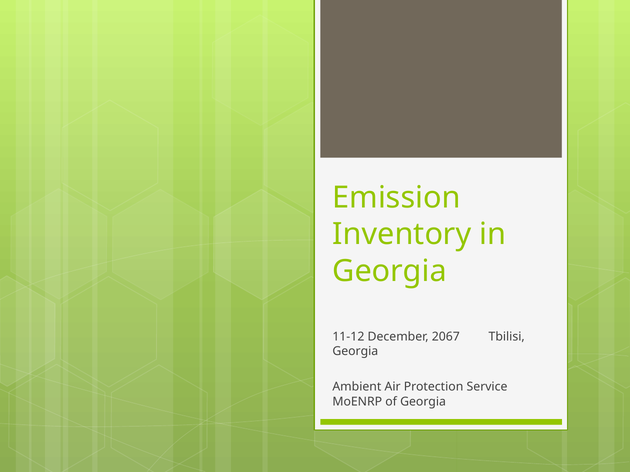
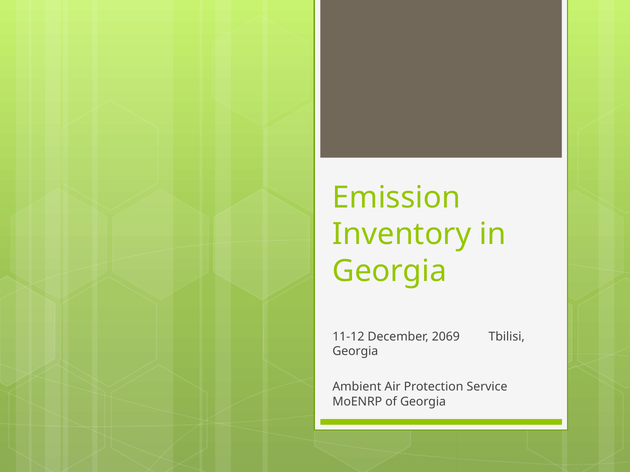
2067: 2067 -> 2069 (446, 337)
